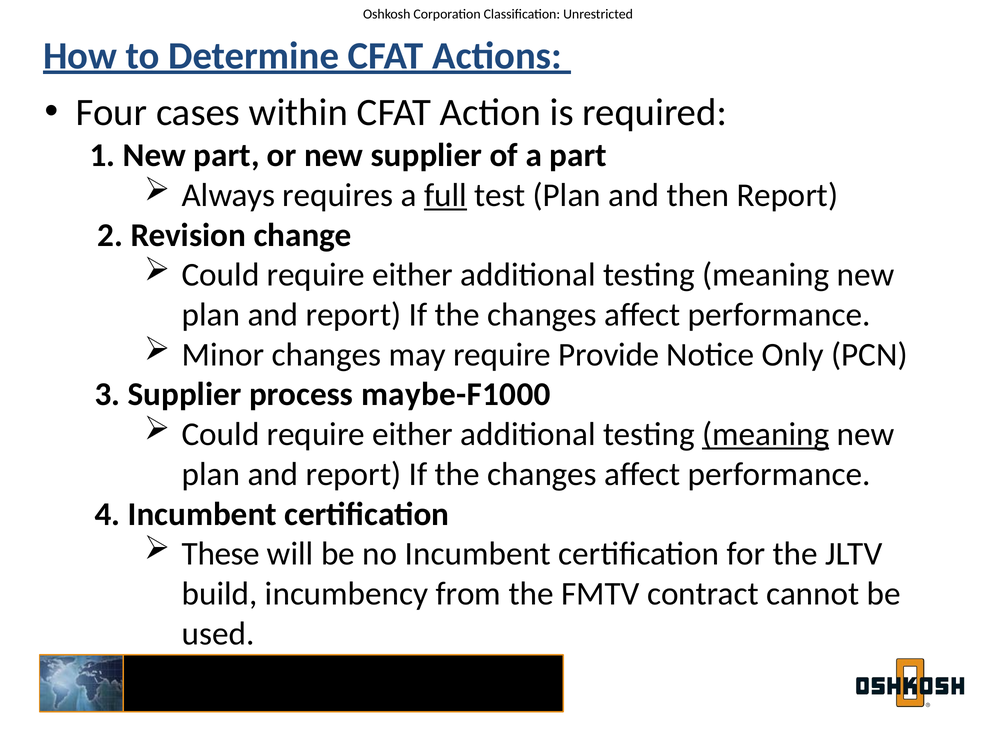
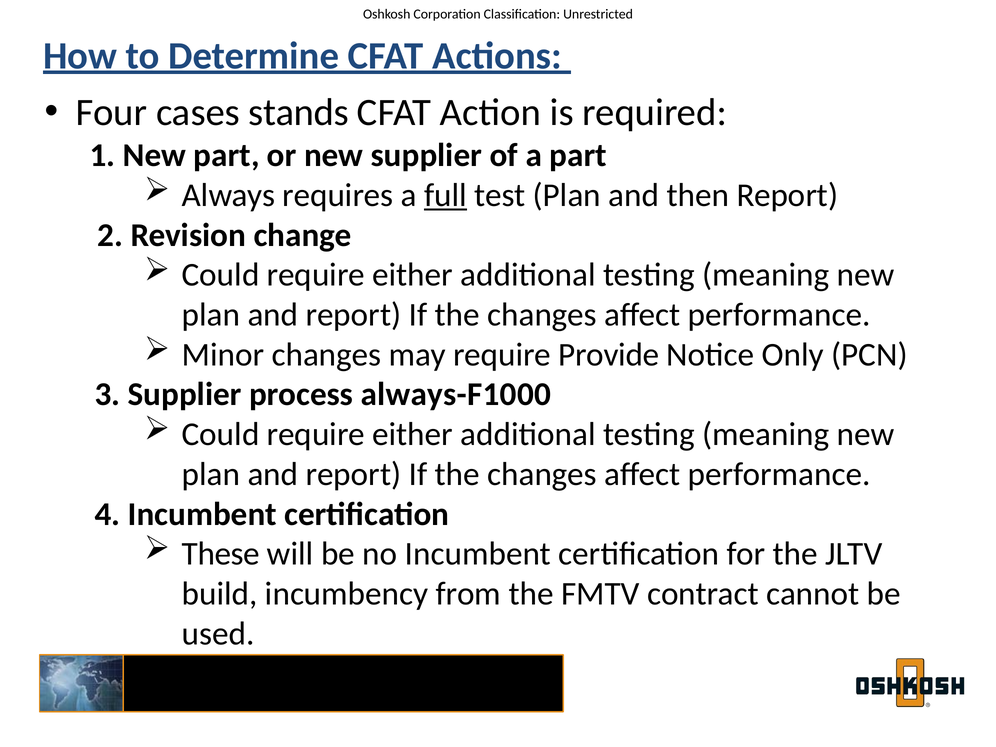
within: within -> stands (299, 113)
maybe-F1000: maybe-F1000 -> always-F1000 (456, 395)
meaning underline: present -> none (766, 434)
